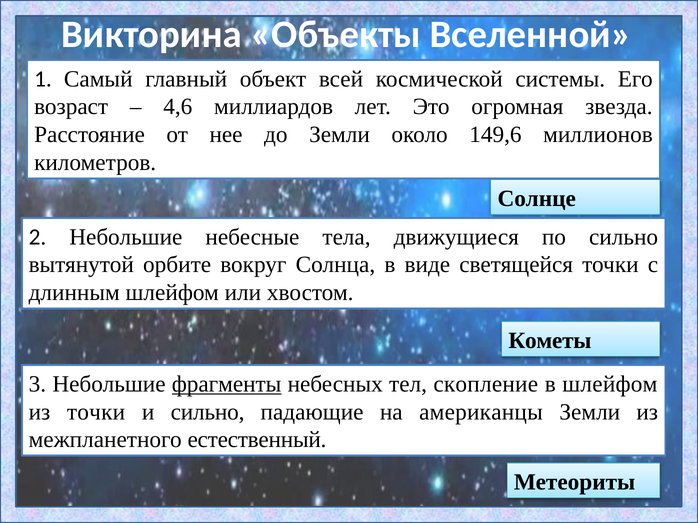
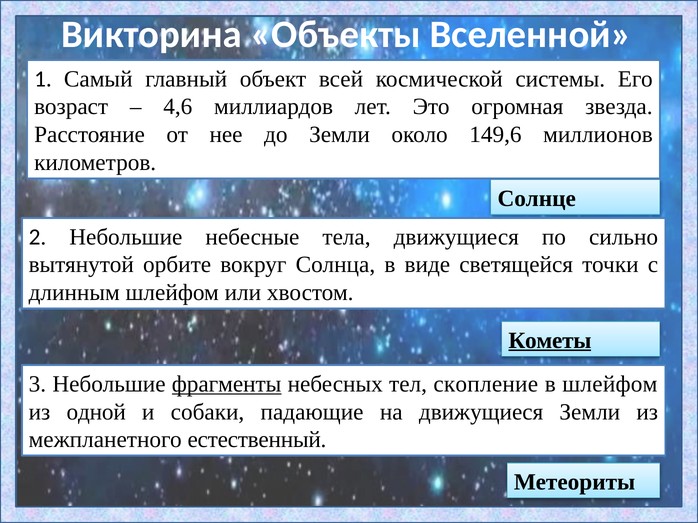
Кометы underline: none -> present (550, 341)
из точки: точки -> одной (96, 412)
и сильно: сильно -> собаки (208, 412)
на американцы: американцы -> движущиеся (481, 412)
